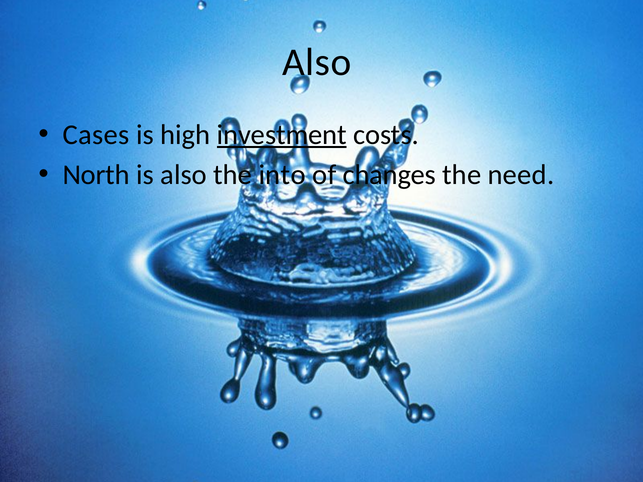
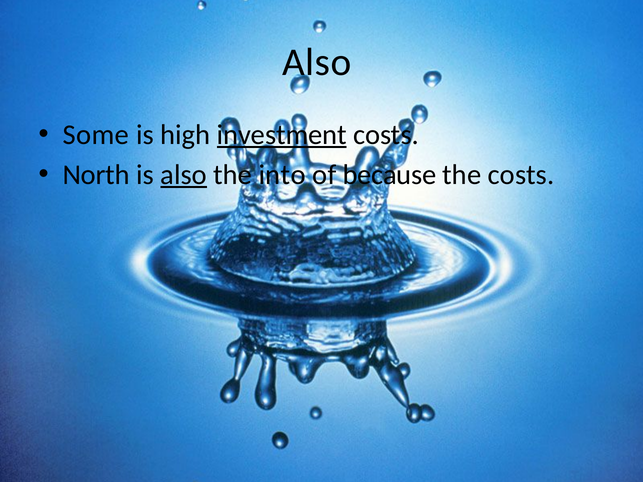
Cases: Cases -> Some (96, 135)
also underline: none -> present (184, 175)
changes: changes -> because (389, 175)
the need: need -> costs (521, 175)
